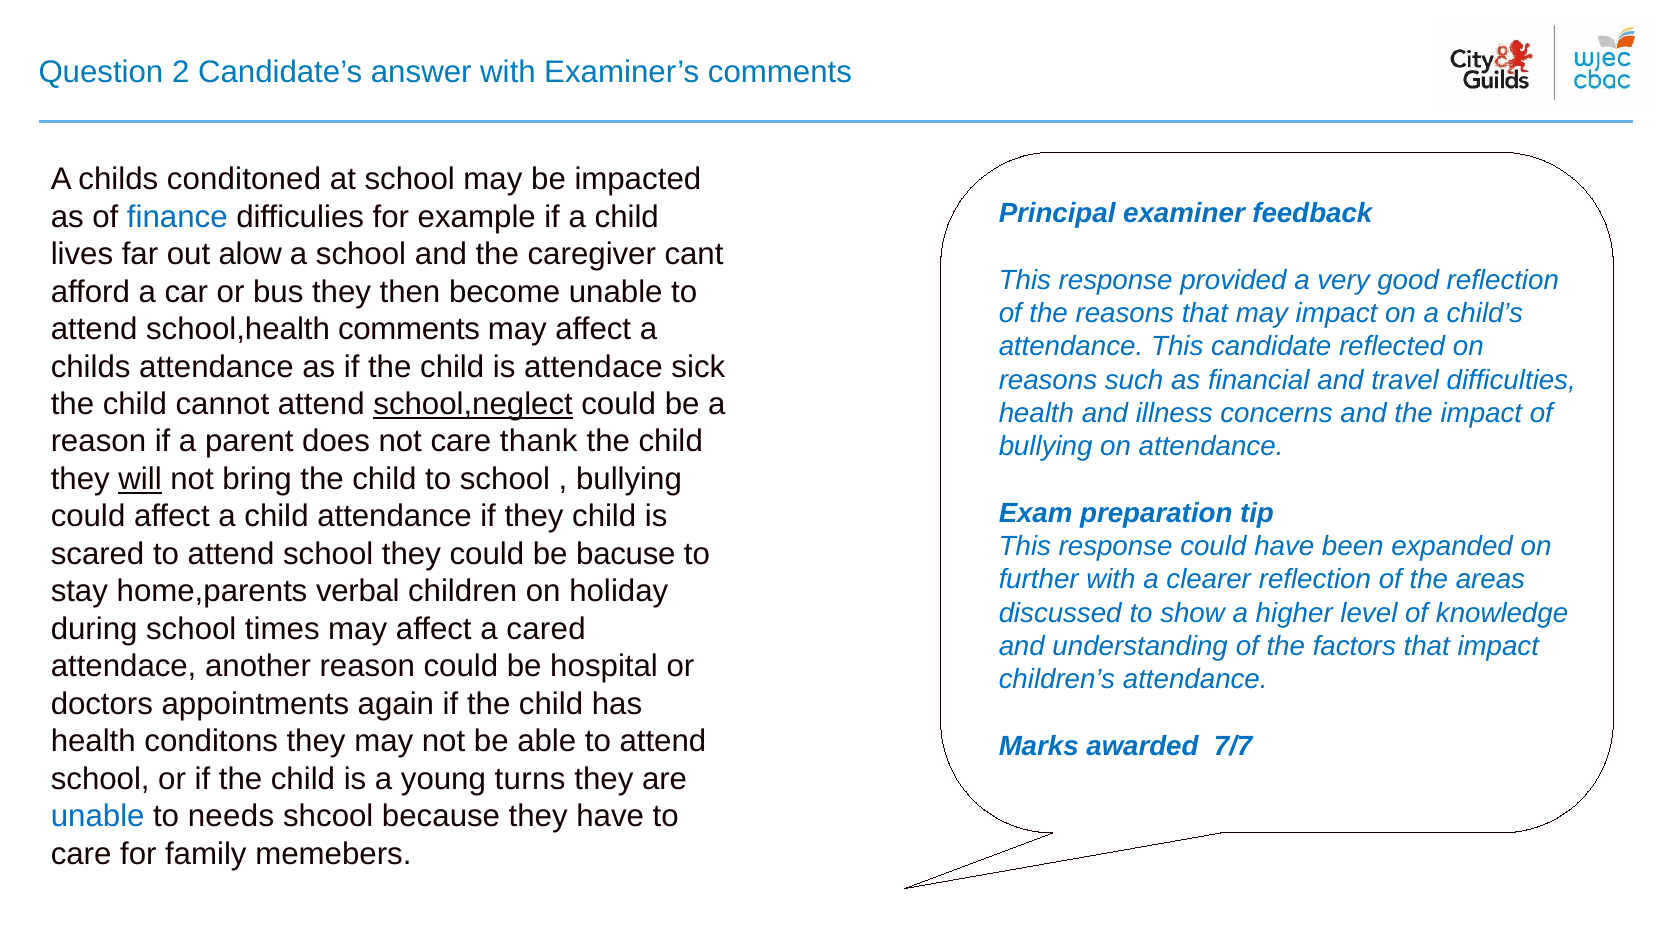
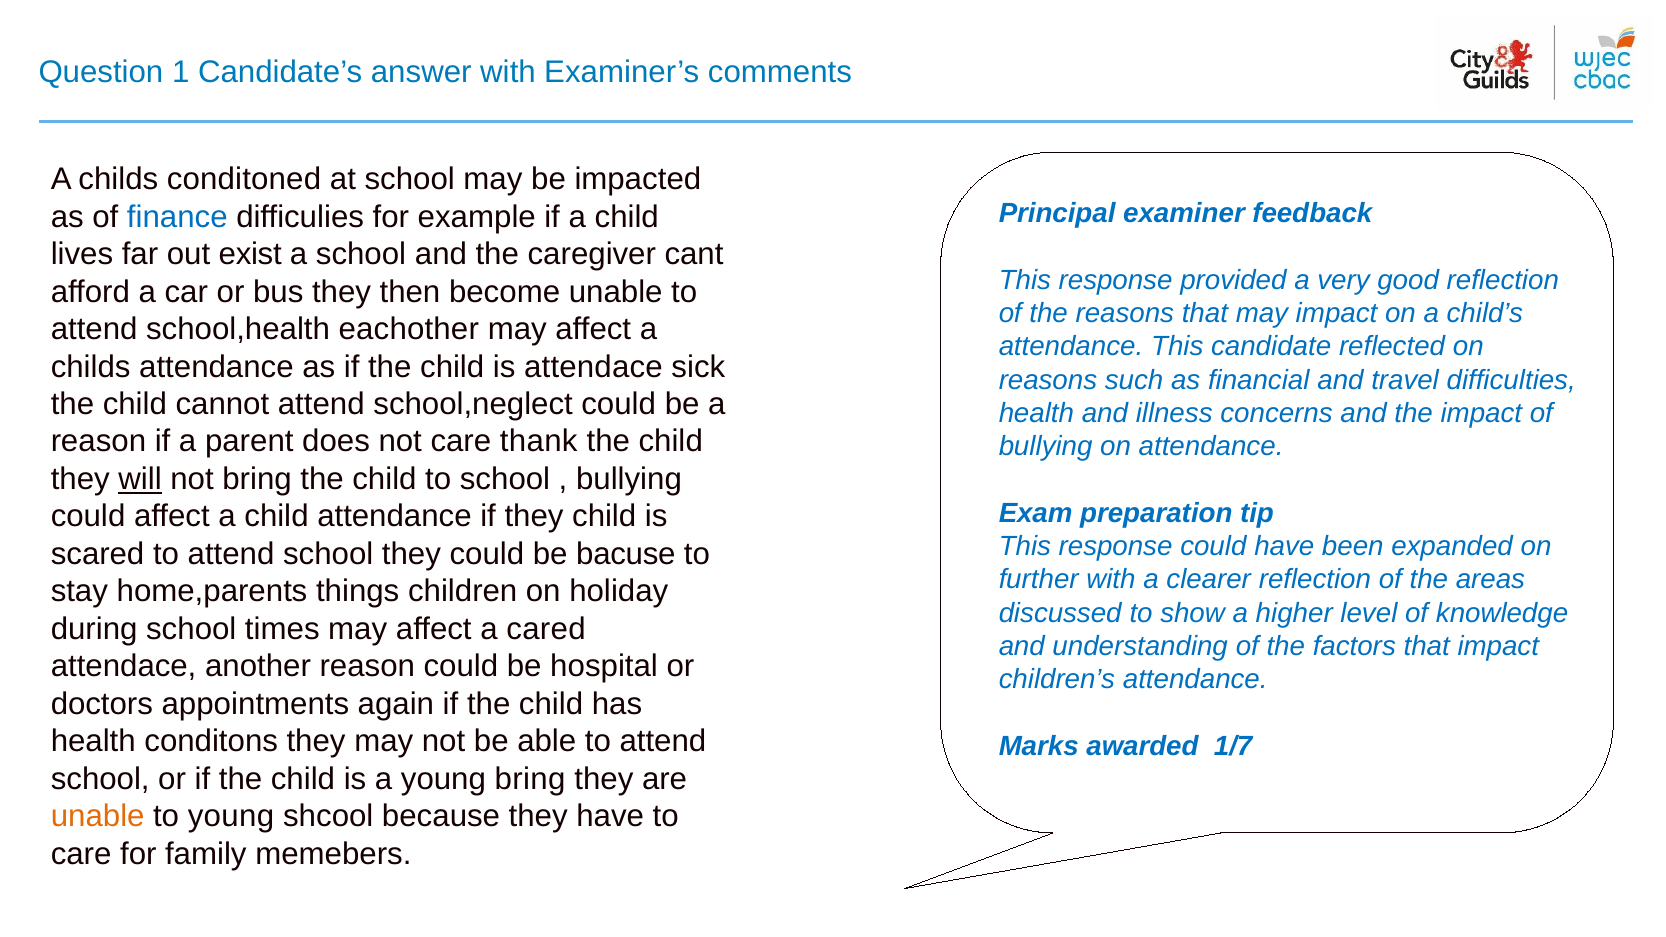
2: 2 -> 1 (181, 73)
alow: alow -> exist (250, 254)
school,health comments: comments -> eachother (409, 329)
school,neglect underline: present -> none (473, 404)
verbal: verbal -> things (358, 592)
7/7: 7/7 -> 1/7 (1233, 746)
young turns: turns -> bring (530, 779)
unable colour: blue -> orange (98, 817)
to needs: needs -> young (231, 817)
